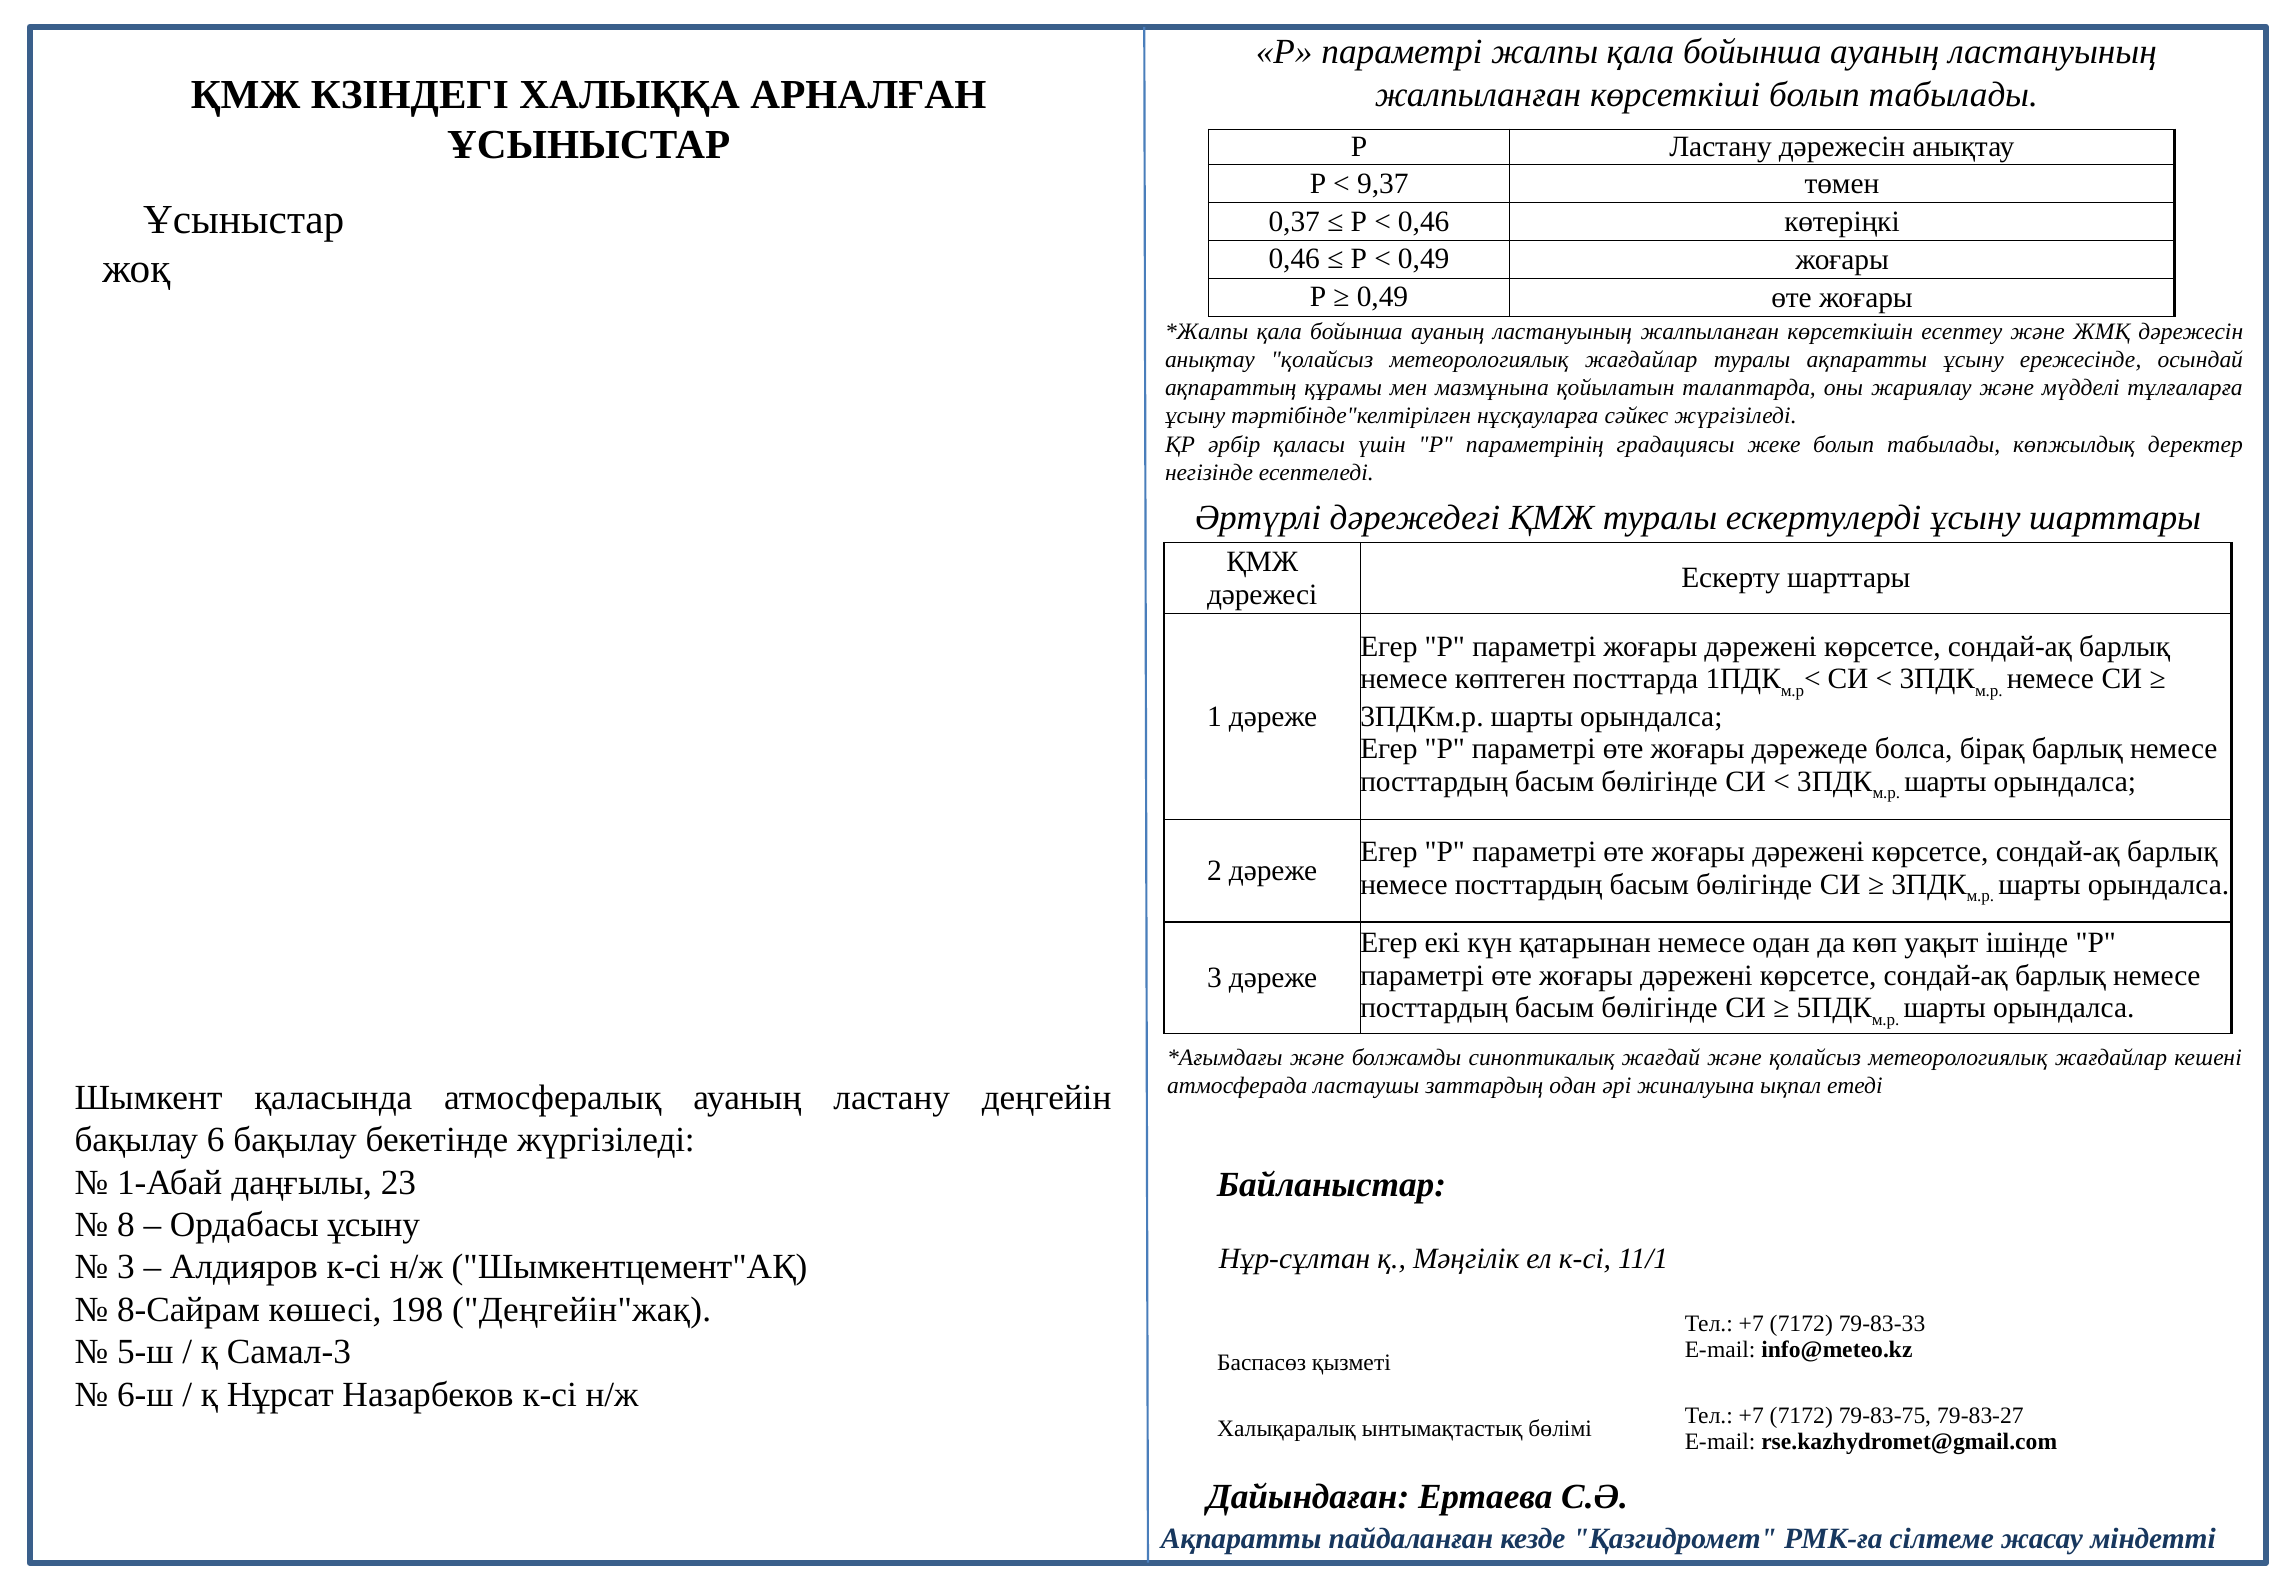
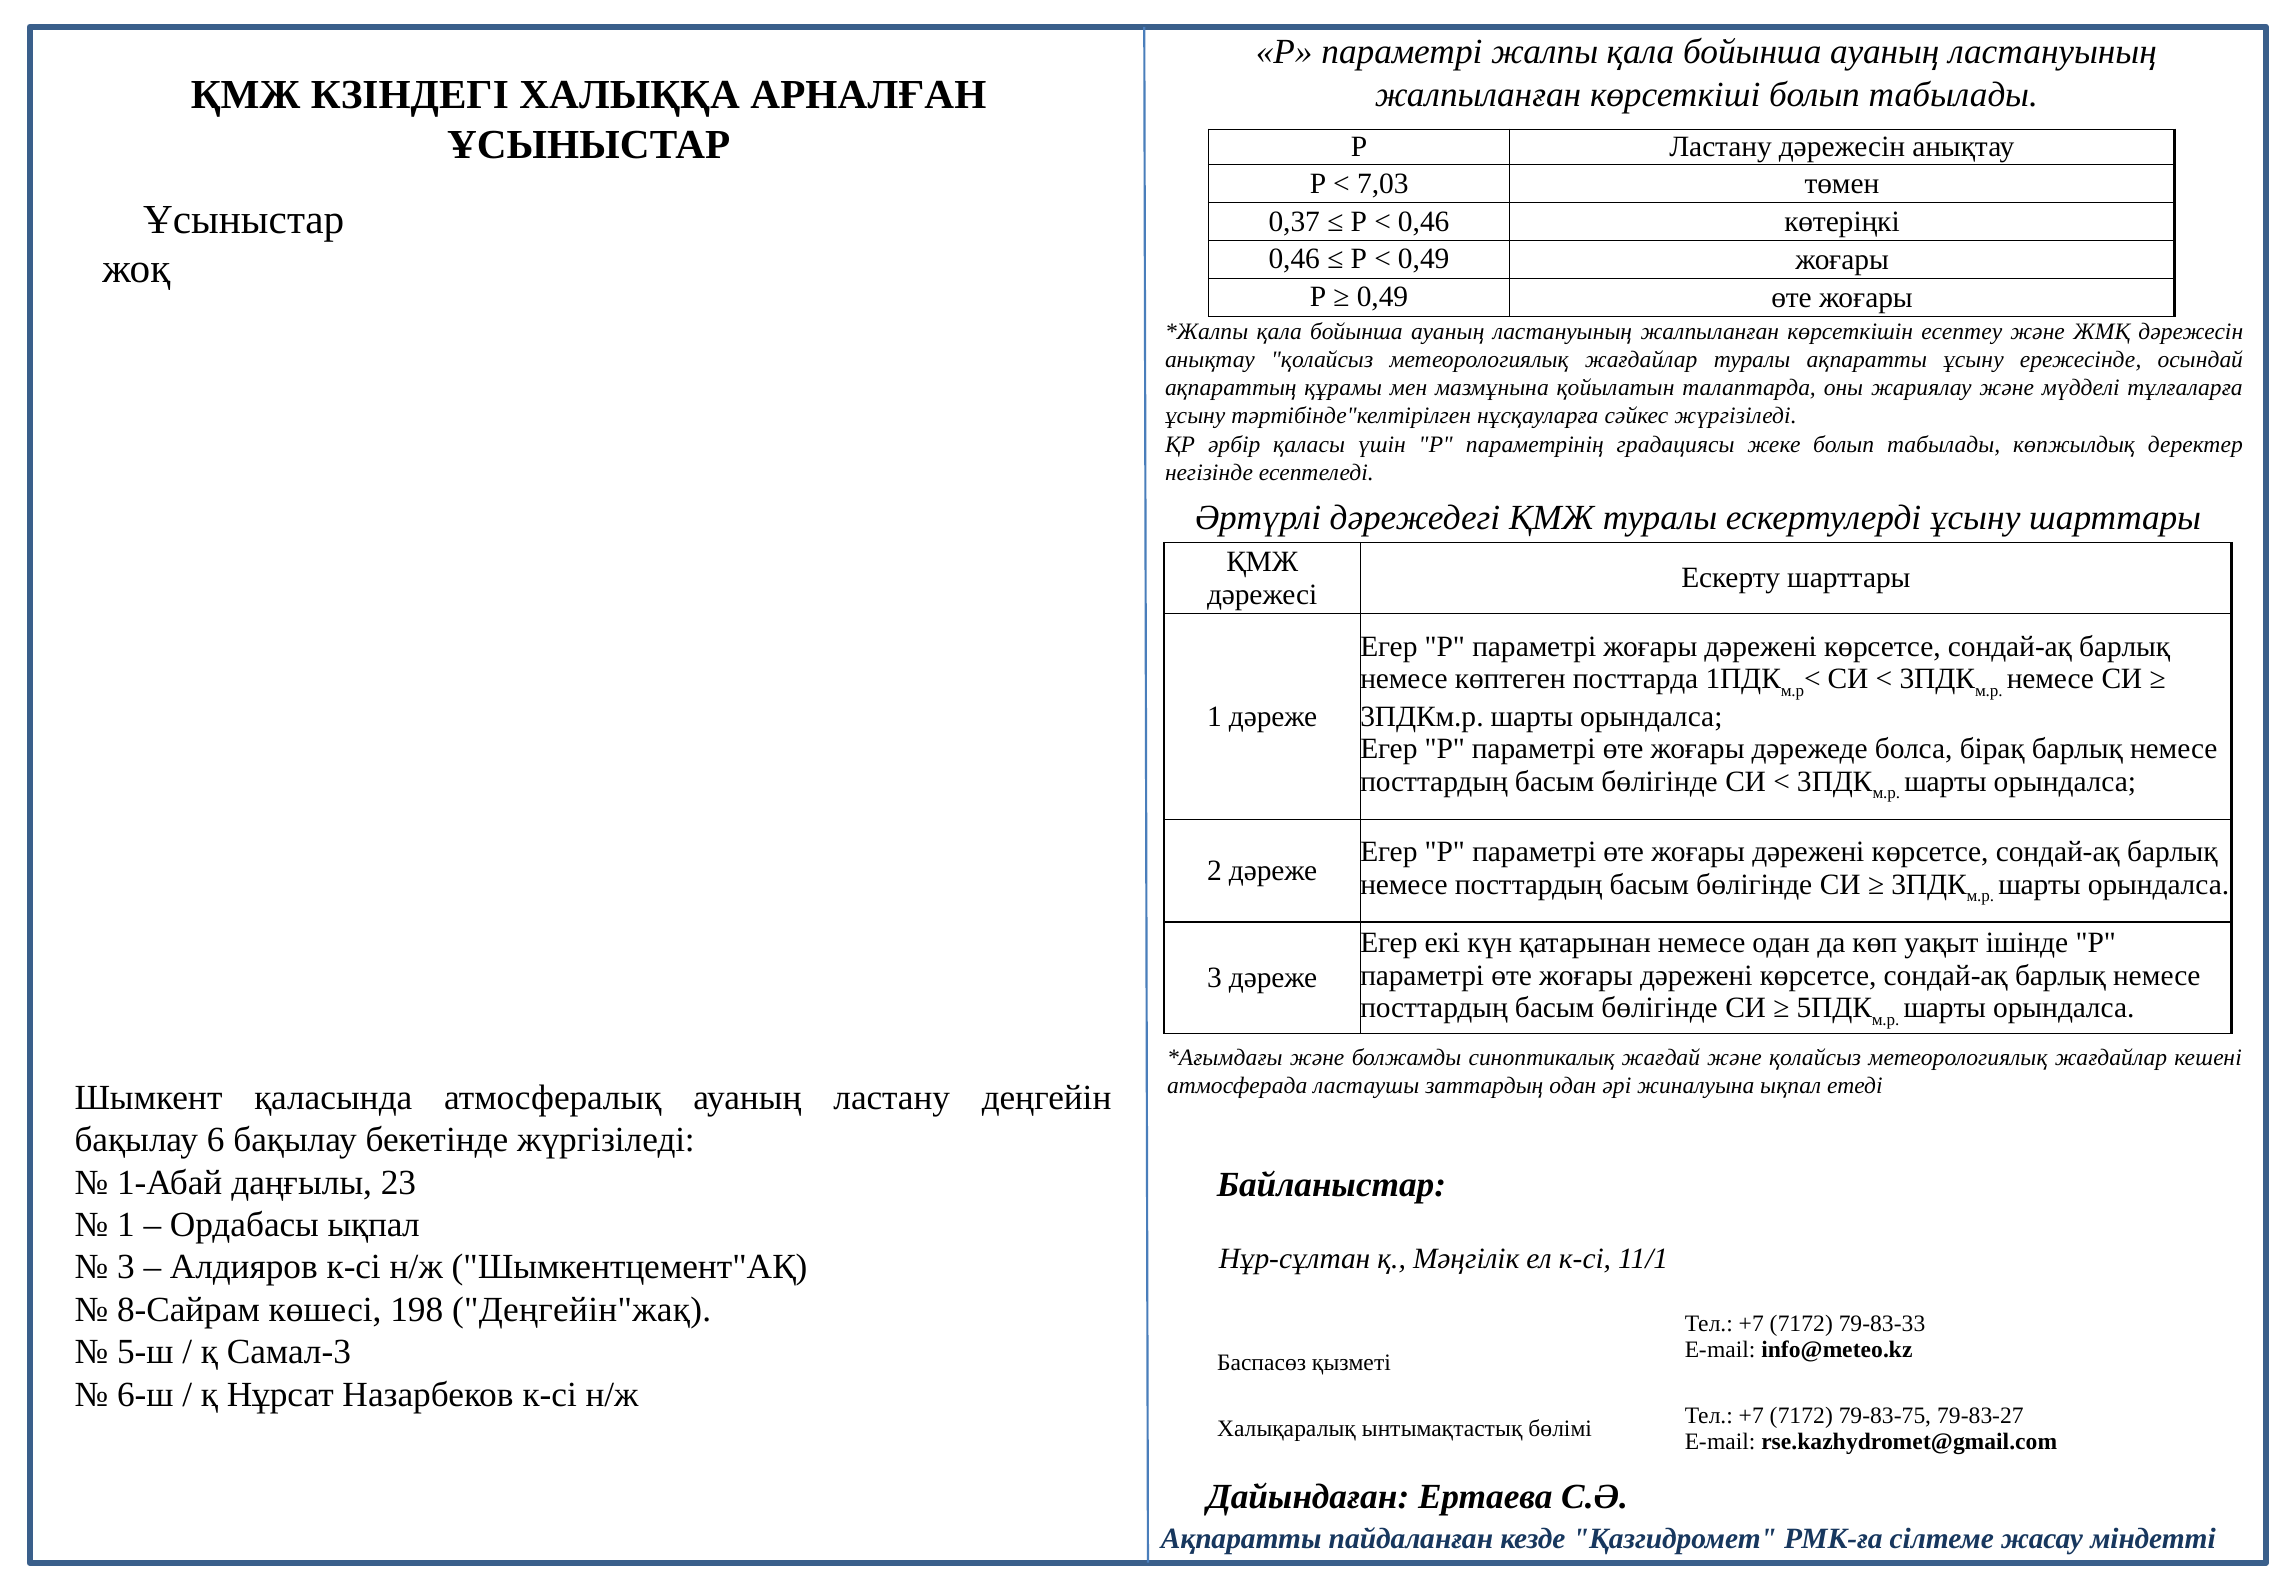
9,37: 9,37 -> 7,03 (1383, 183)
8: 8 -> 1 (126, 1224)
Ордабасы ұсыну: ұсыну -> ықпал (374, 1224)
